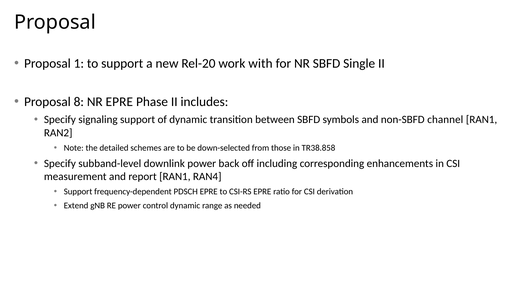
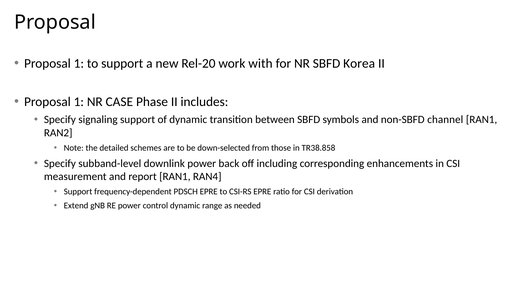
Single: Single -> Korea (359, 63)
8: 8 -> 1 (79, 102)
NR EPRE: EPRE -> CASE (119, 102)
